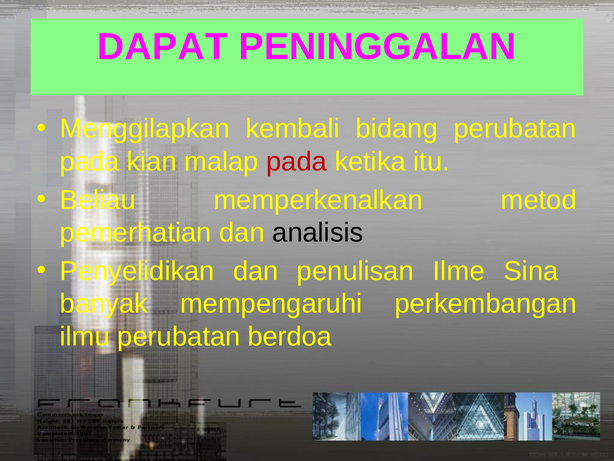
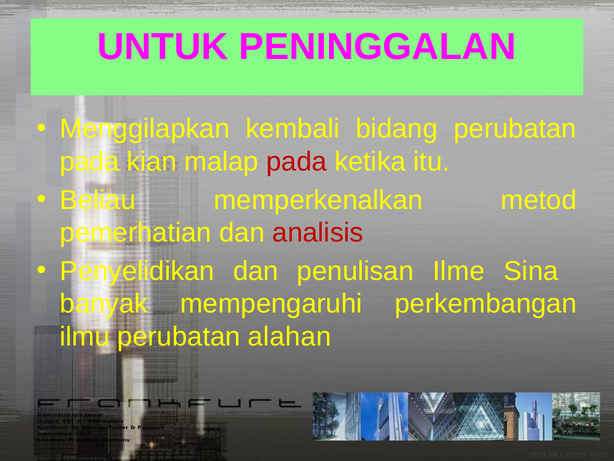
DAPAT: DAPAT -> UNTUK (163, 47)
analisis colour: black -> red (318, 233)
berdoa: berdoa -> alahan (290, 336)
